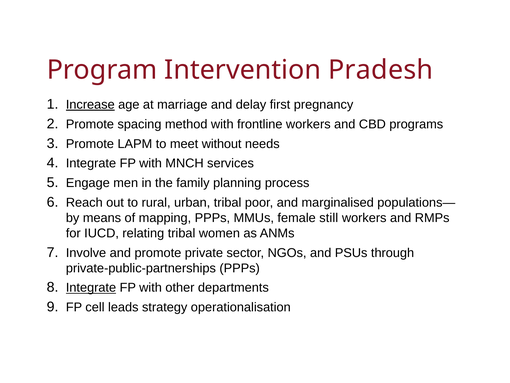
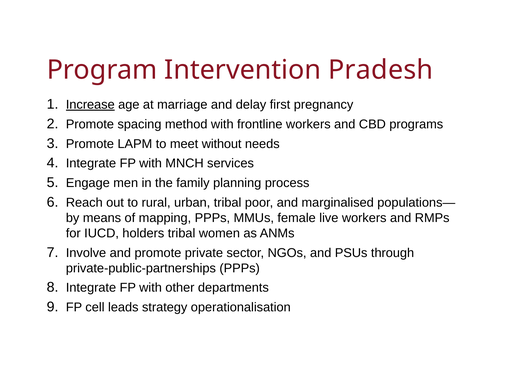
still: still -> live (329, 218)
relating: relating -> holders (143, 233)
Integrate underline: present -> none (91, 287)
